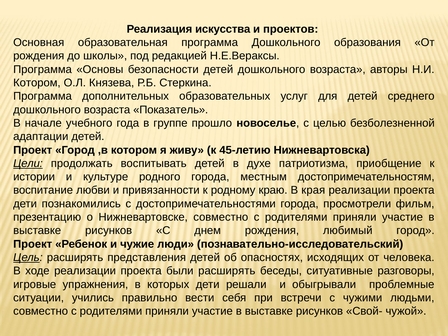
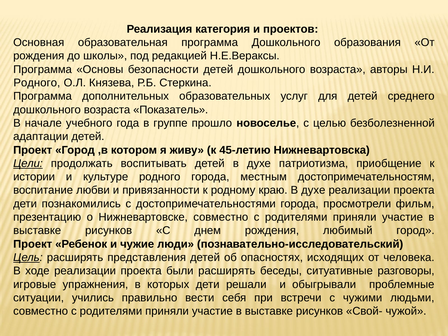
искусства: искусства -> категория (223, 29)
Котором: Котором -> Родного (37, 83)
краю В края: края -> духе (313, 190)
